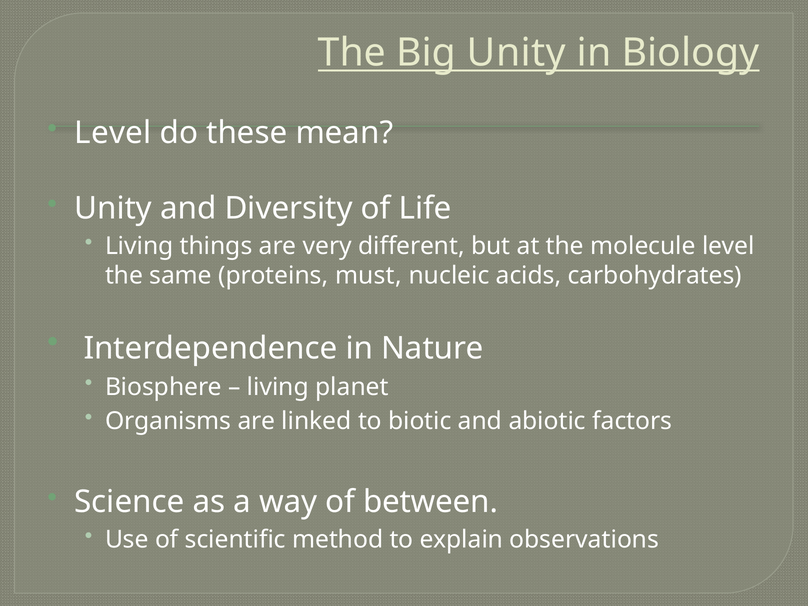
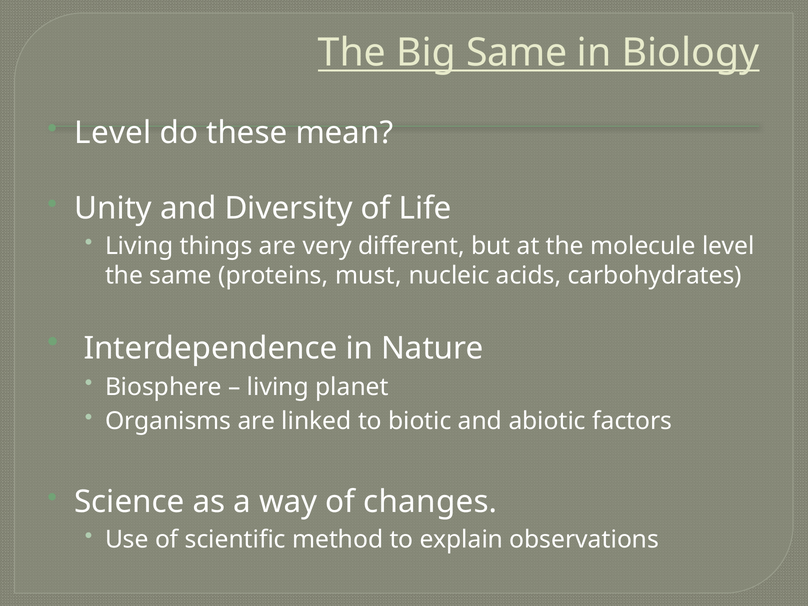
Big Unity: Unity -> Same (517, 53)
between: between -> changes (430, 502)
